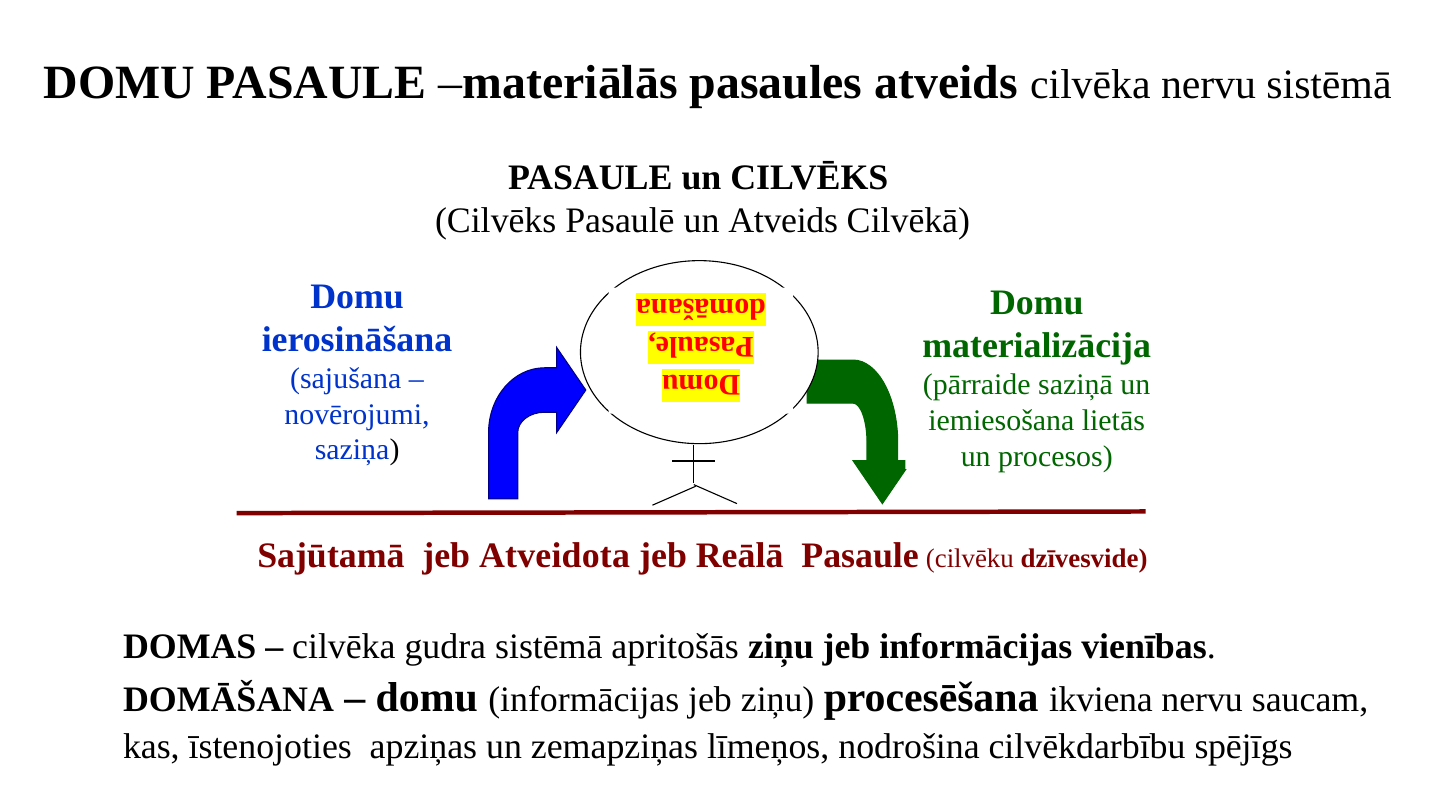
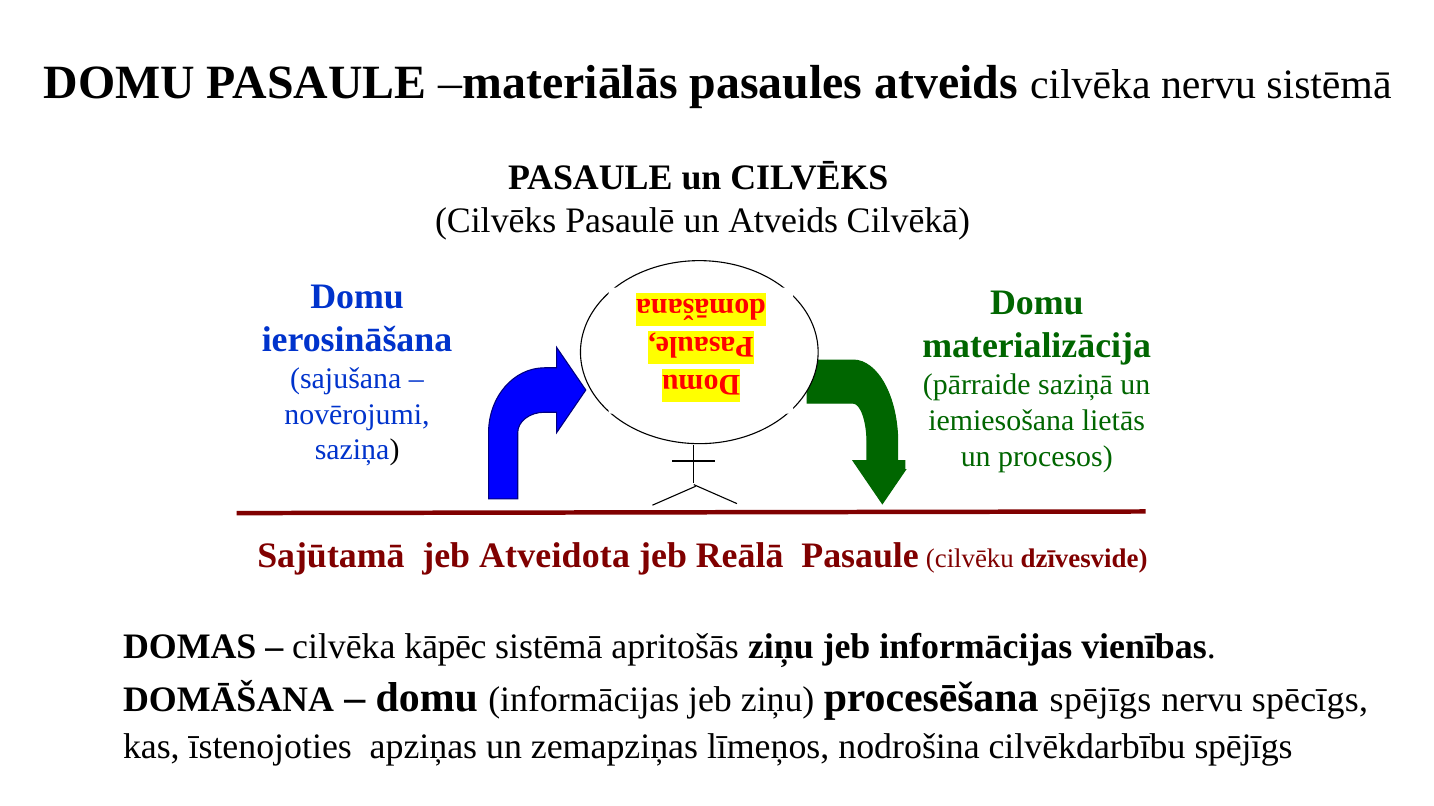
gudra: gudra -> kāpēc (445, 648)
procesēšana ikviena: ikviena -> spējīgs (1101, 700)
saucam: saucam -> spēcīgs (1310, 700)
